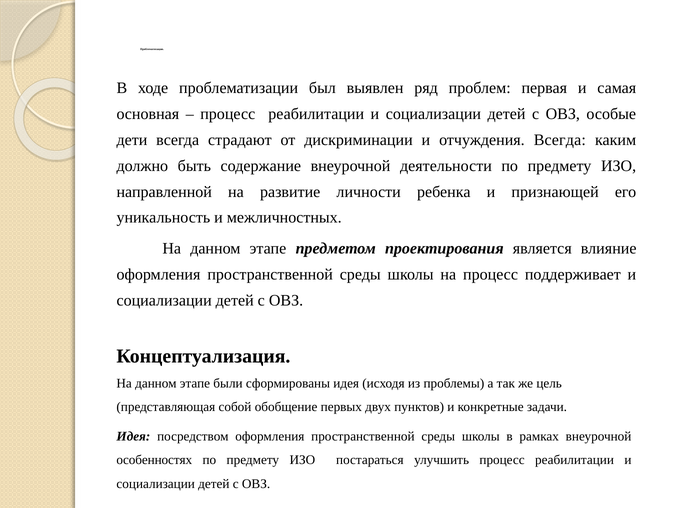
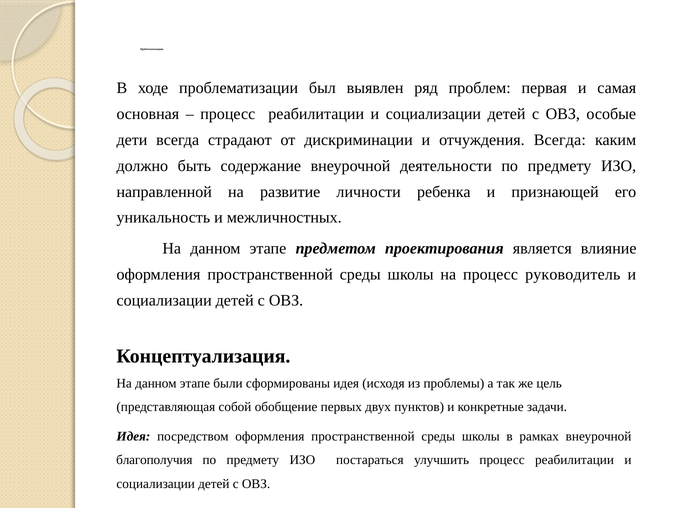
поддерживает: поддерживает -> руководитель (573, 275)
особенностях: особенностях -> благополучия (154, 460)
